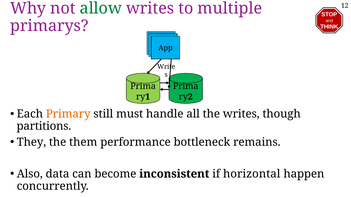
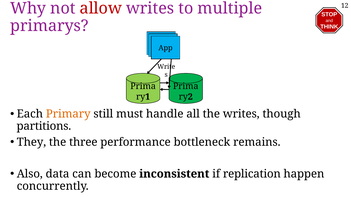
allow colour: green -> red (101, 8)
them: them -> three (83, 142)
horizontal: horizontal -> replication (252, 174)
